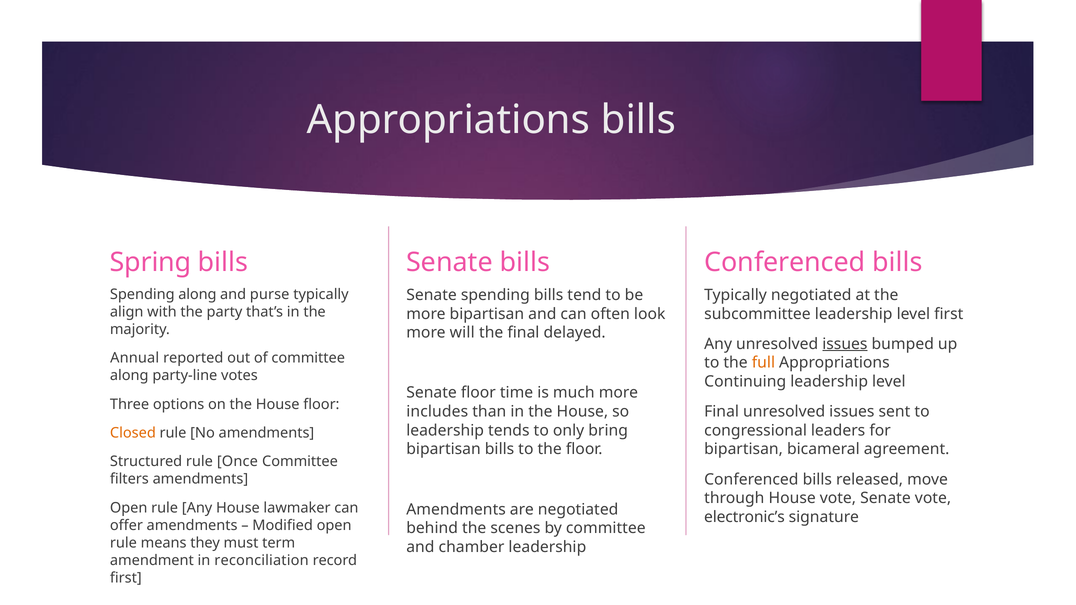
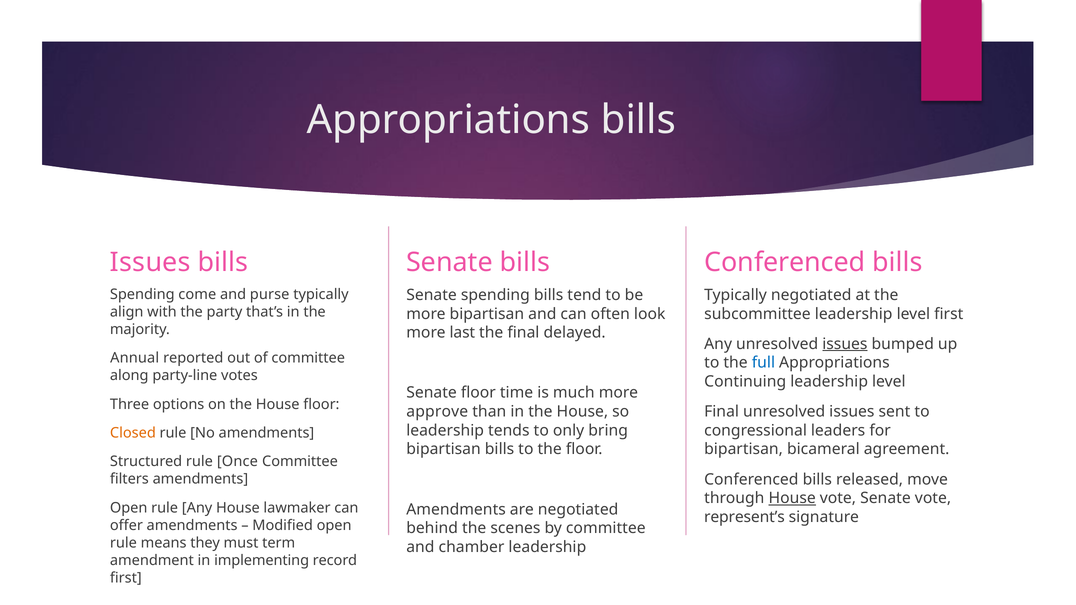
Spring: Spring -> Issues (150, 262)
Spending along: along -> come (197, 294)
will: will -> last (462, 333)
full colour: orange -> blue (763, 363)
includes: includes -> approve (437, 412)
House underline: none -> present (792, 498)
electronic’s: electronic’s -> represent’s (744, 517)
reconciliation: reconciliation -> implementing (262, 561)
